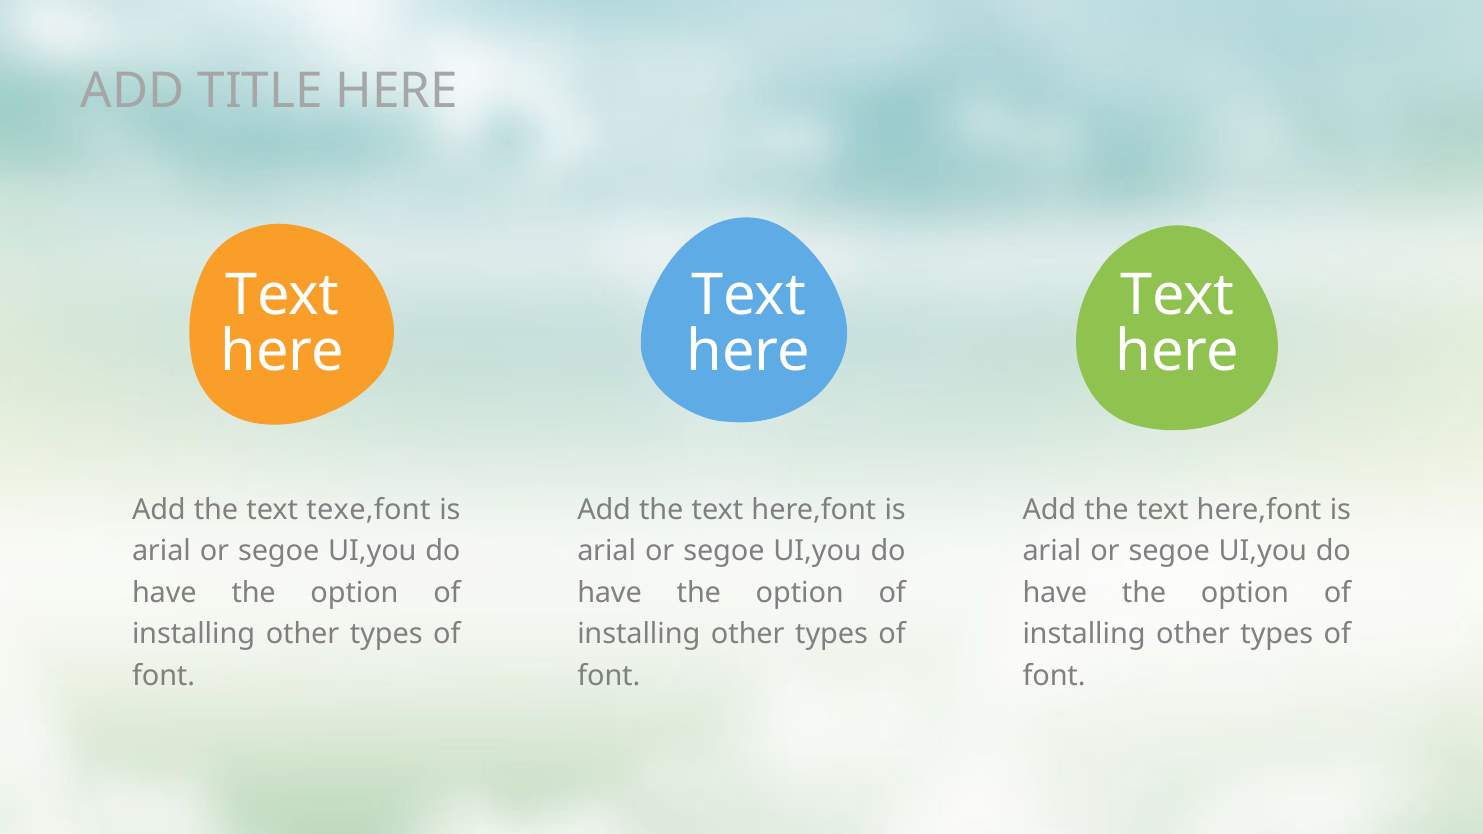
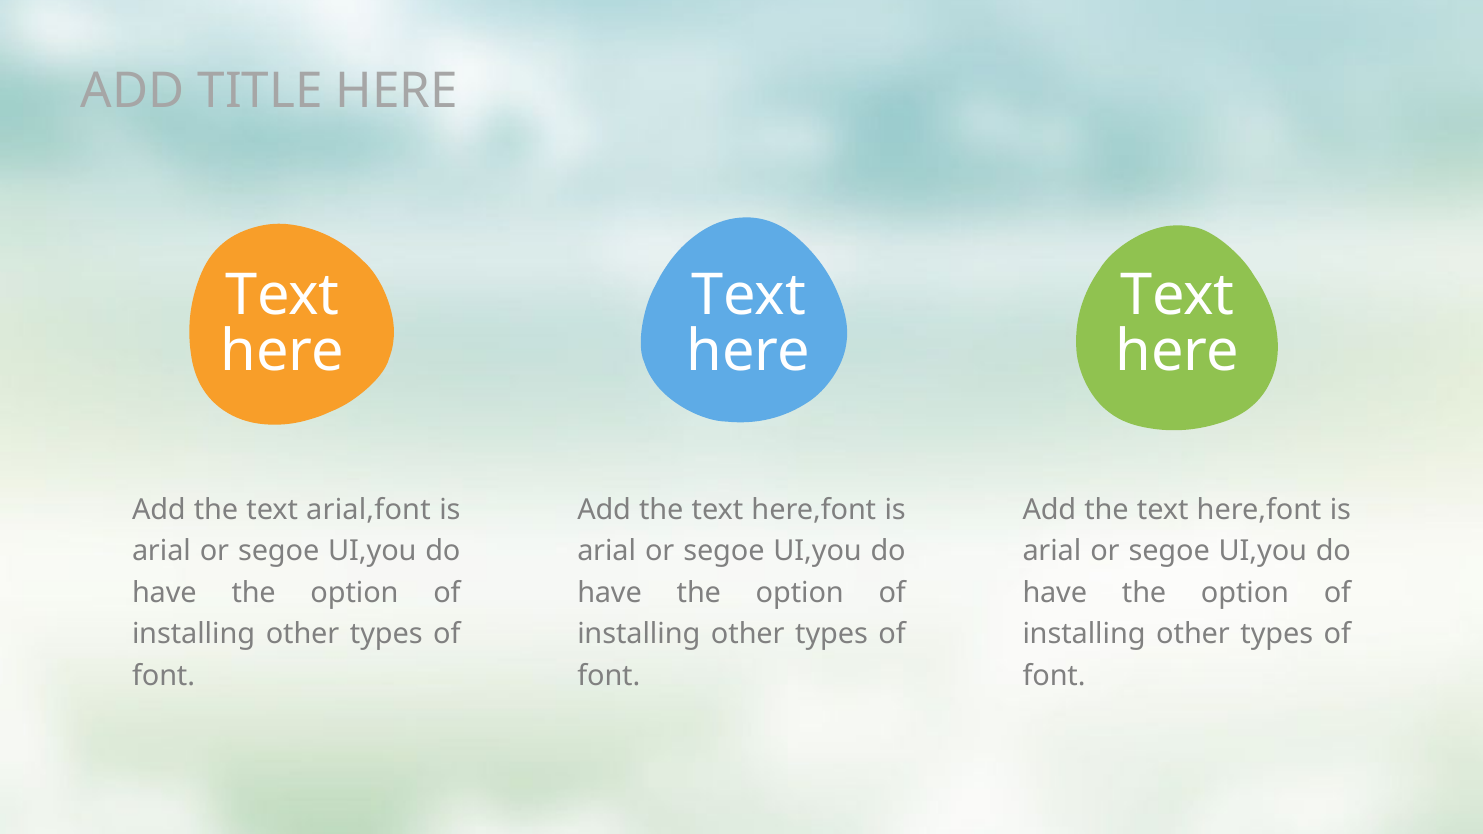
texe,font: texe,font -> arial,font (368, 510)
